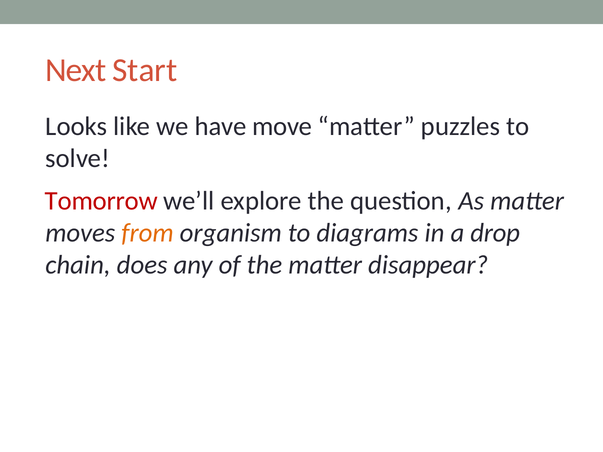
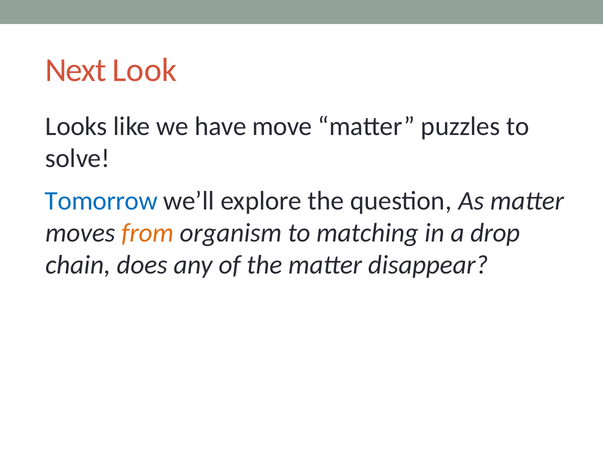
Start: Start -> Look (145, 70)
Tomorrow colour: red -> blue (101, 201)
diagrams: diagrams -> matching (367, 233)
